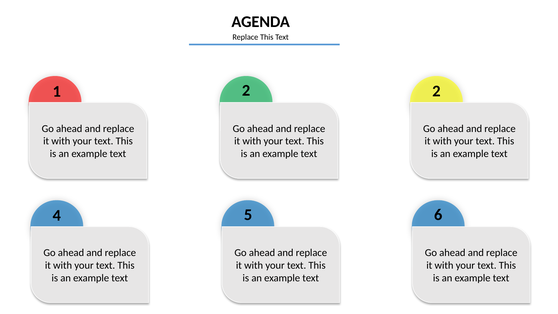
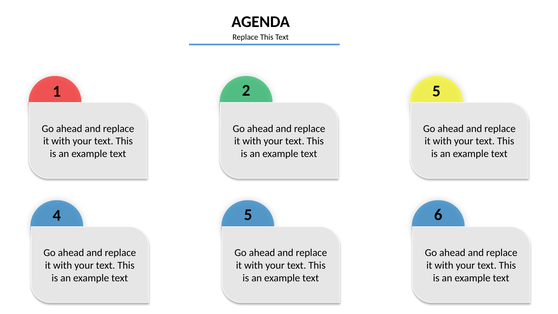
2 2: 2 -> 5 (436, 91)
